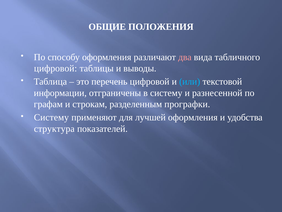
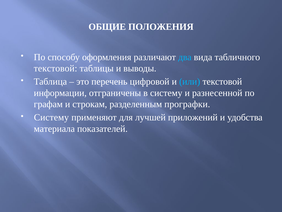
два colour: pink -> light blue (185, 57)
цифровой: цифровой -> текстовой (56, 68)
лучшей оформления: оформления -> приложений (193, 117)
структура: структура -> материала (54, 128)
